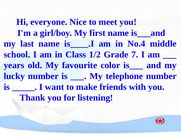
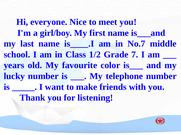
No.4: No.4 -> No.7 (136, 44)
